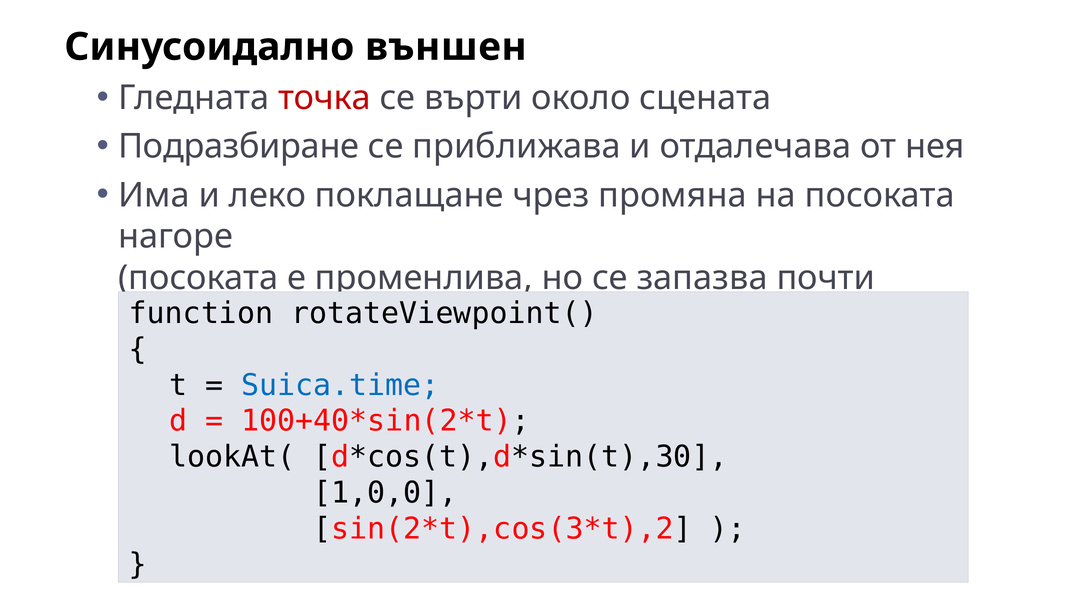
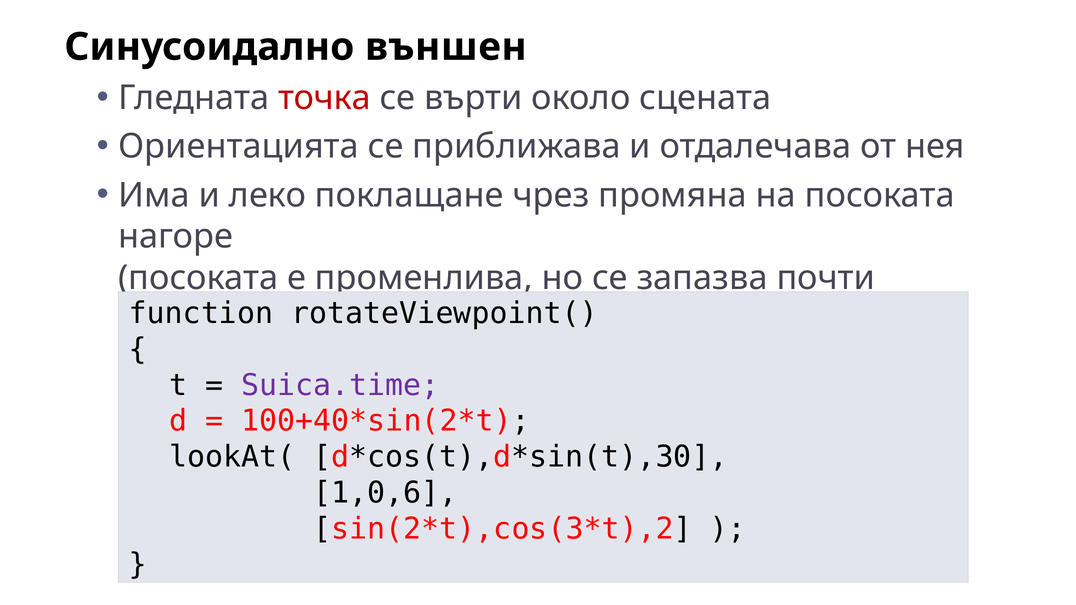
Подразбиране: Подразбиране -> Ориентацията (239, 147)
Suica.time colour: blue -> purple (340, 385)
1,0,0: 1,0,0 -> 1,0,6 (385, 493)
